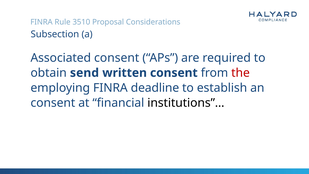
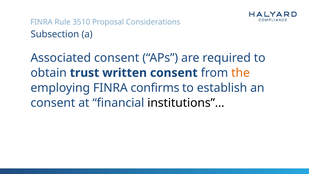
send: send -> trust (85, 73)
the colour: red -> orange (241, 73)
deadline: deadline -> confirms (155, 88)
